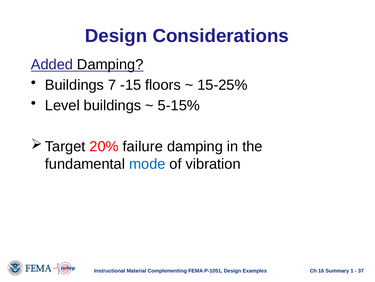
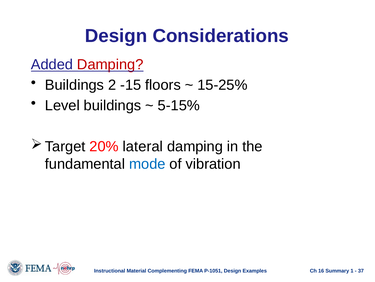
Damping colour: black -> red (110, 64)
7: 7 -> 2 (112, 85)
failure: failure -> lateral (143, 146)
